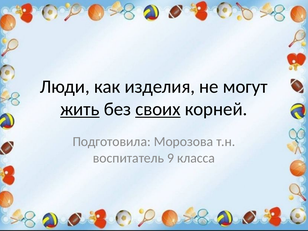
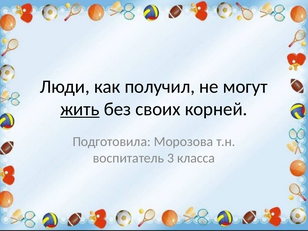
изделия: изделия -> получил (160, 87)
своих underline: present -> none (158, 109)
9: 9 -> 3 (170, 158)
